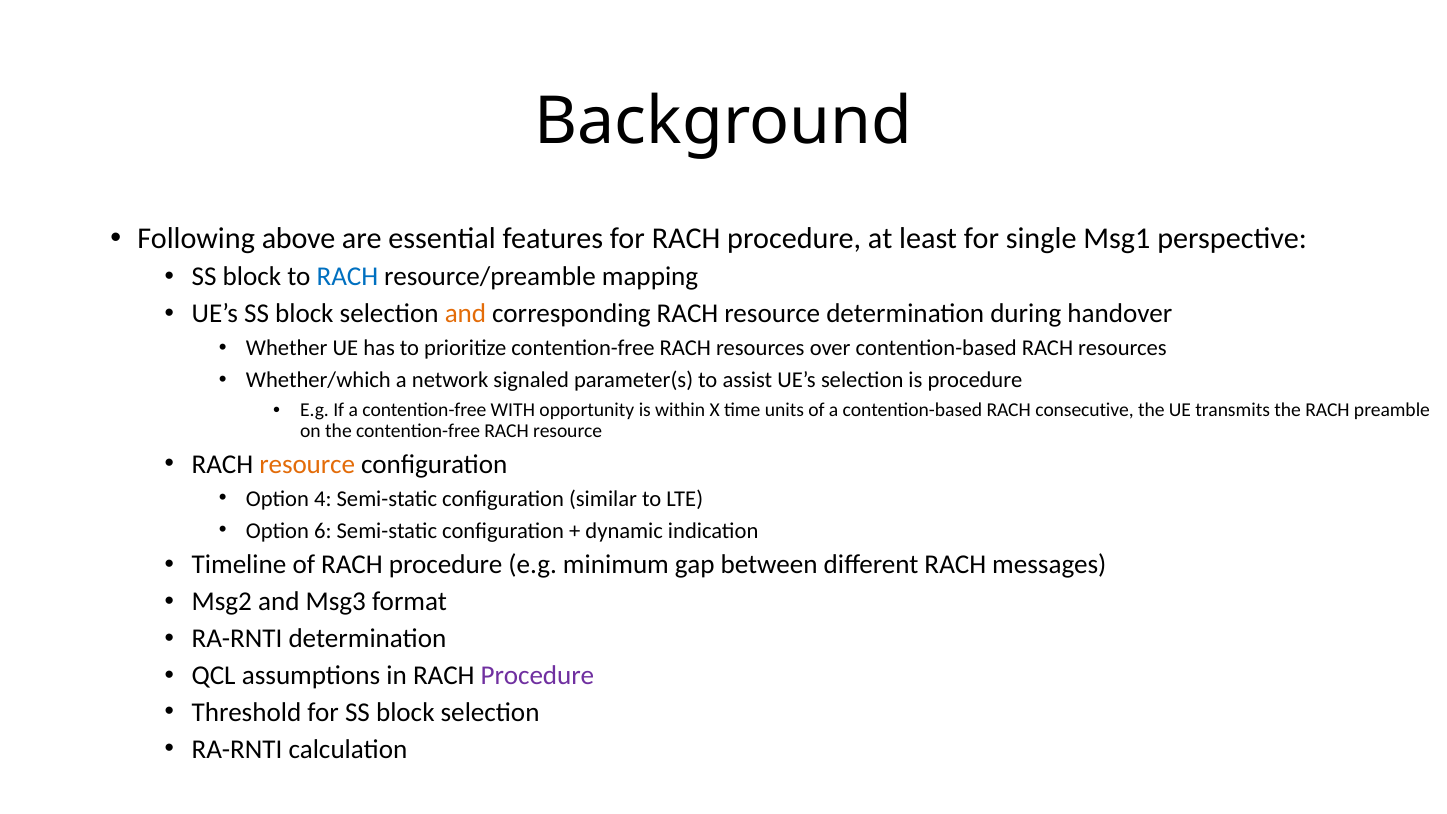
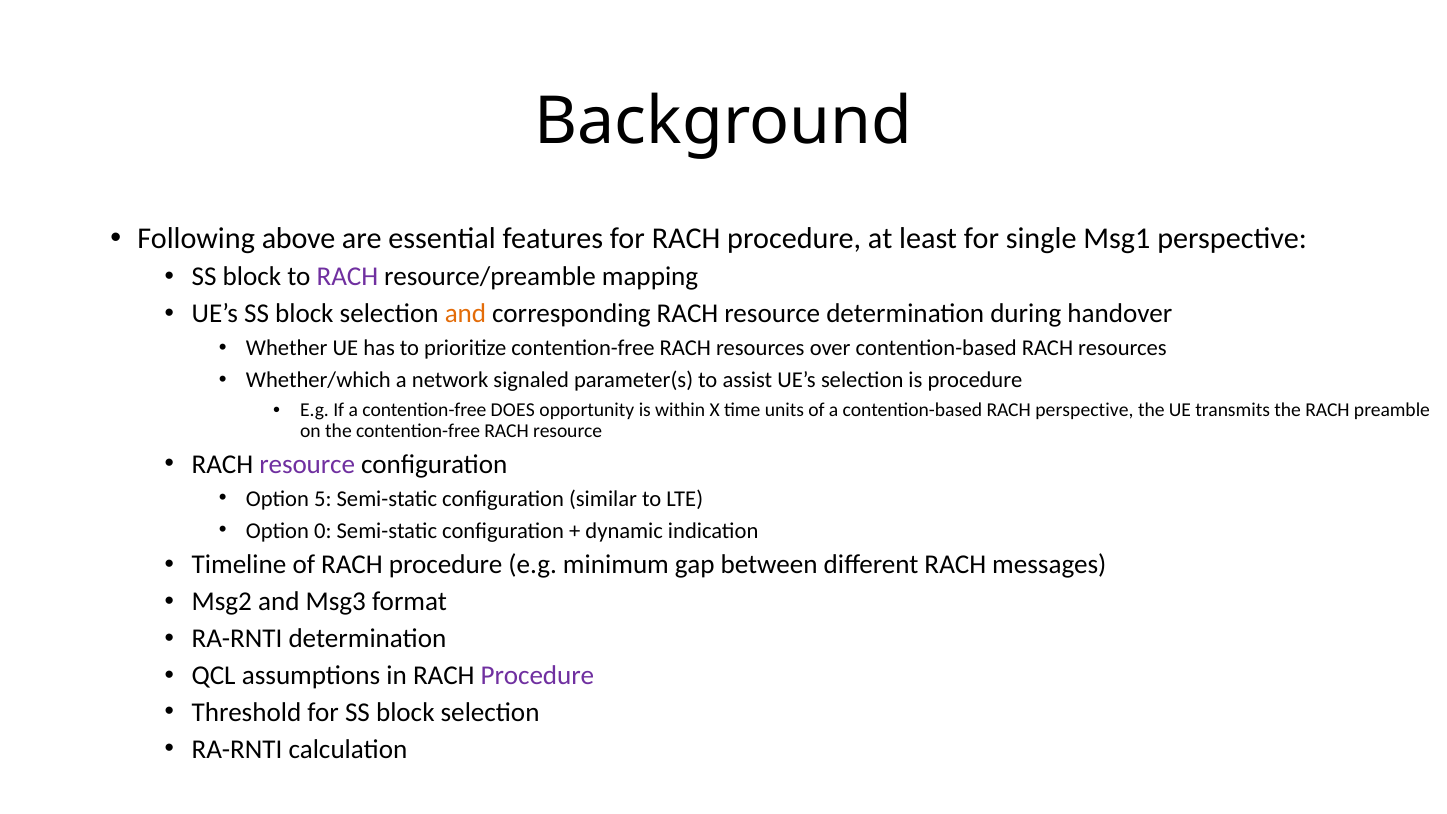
RACH colour: blue -> purple (347, 277)
WITH: WITH -> DOES (513, 410)
RACH consecutive: consecutive -> perspective (1084, 410)
resource colour: orange -> purple (307, 464)
4: 4 -> 5 (323, 499)
6: 6 -> 0 (323, 531)
